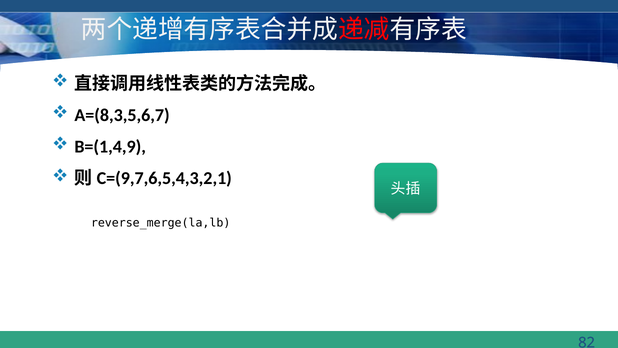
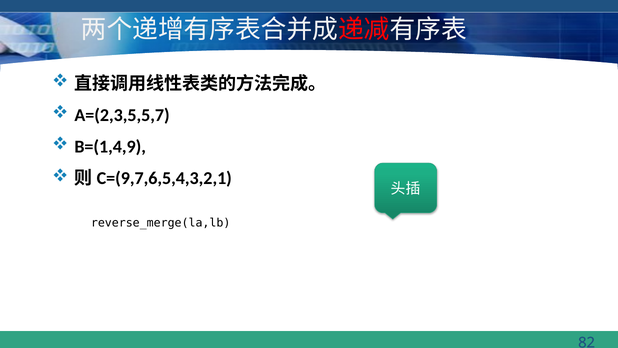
A=(8,3,5,6,7: A=(8,3,5,6,7 -> A=(2,3,5,5,7 (122, 115)
